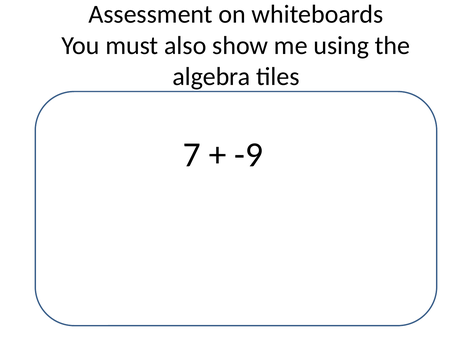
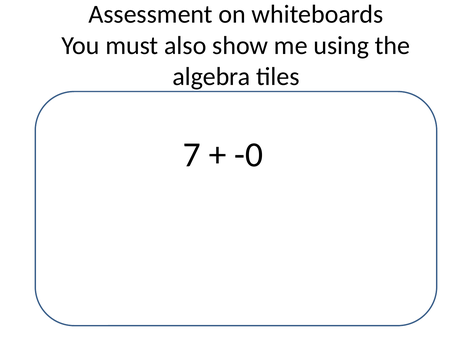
-9: -9 -> -0 (249, 155)
